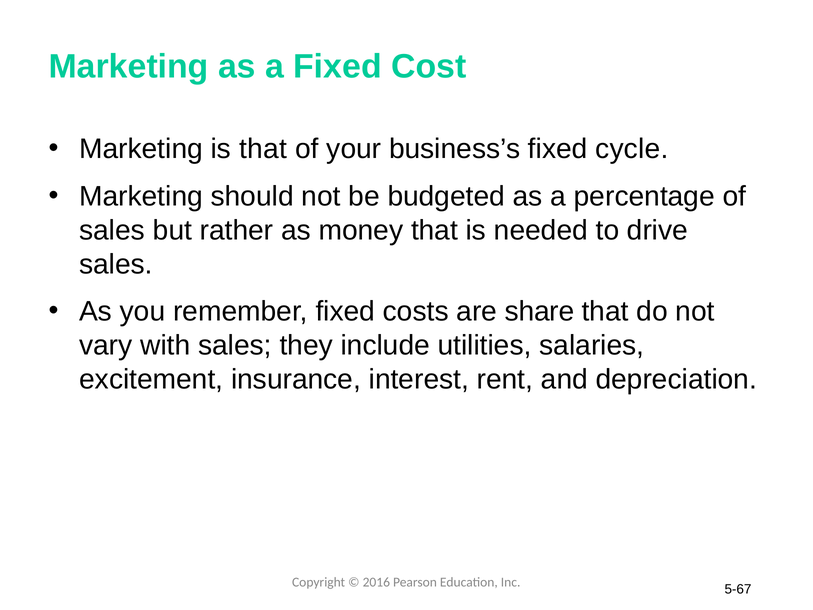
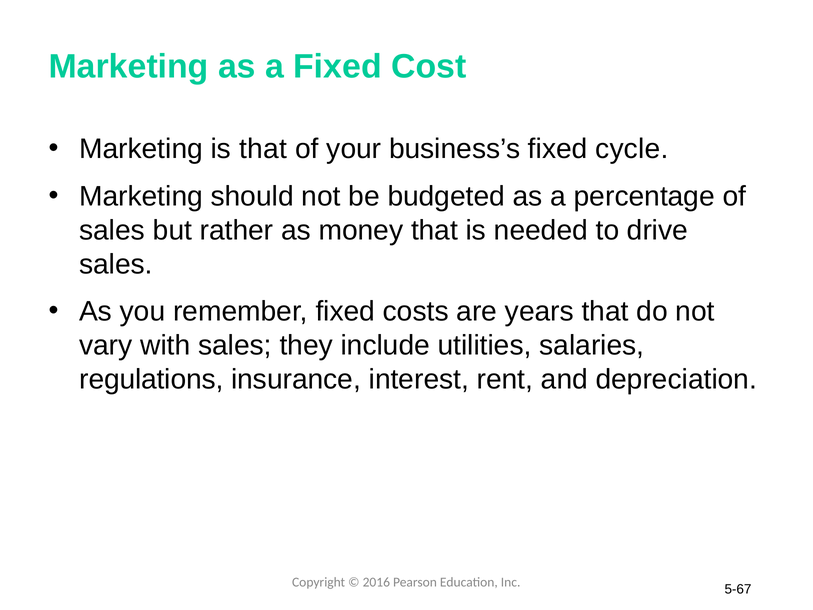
share: share -> years (539, 311)
excitement: excitement -> regulations (151, 379)
